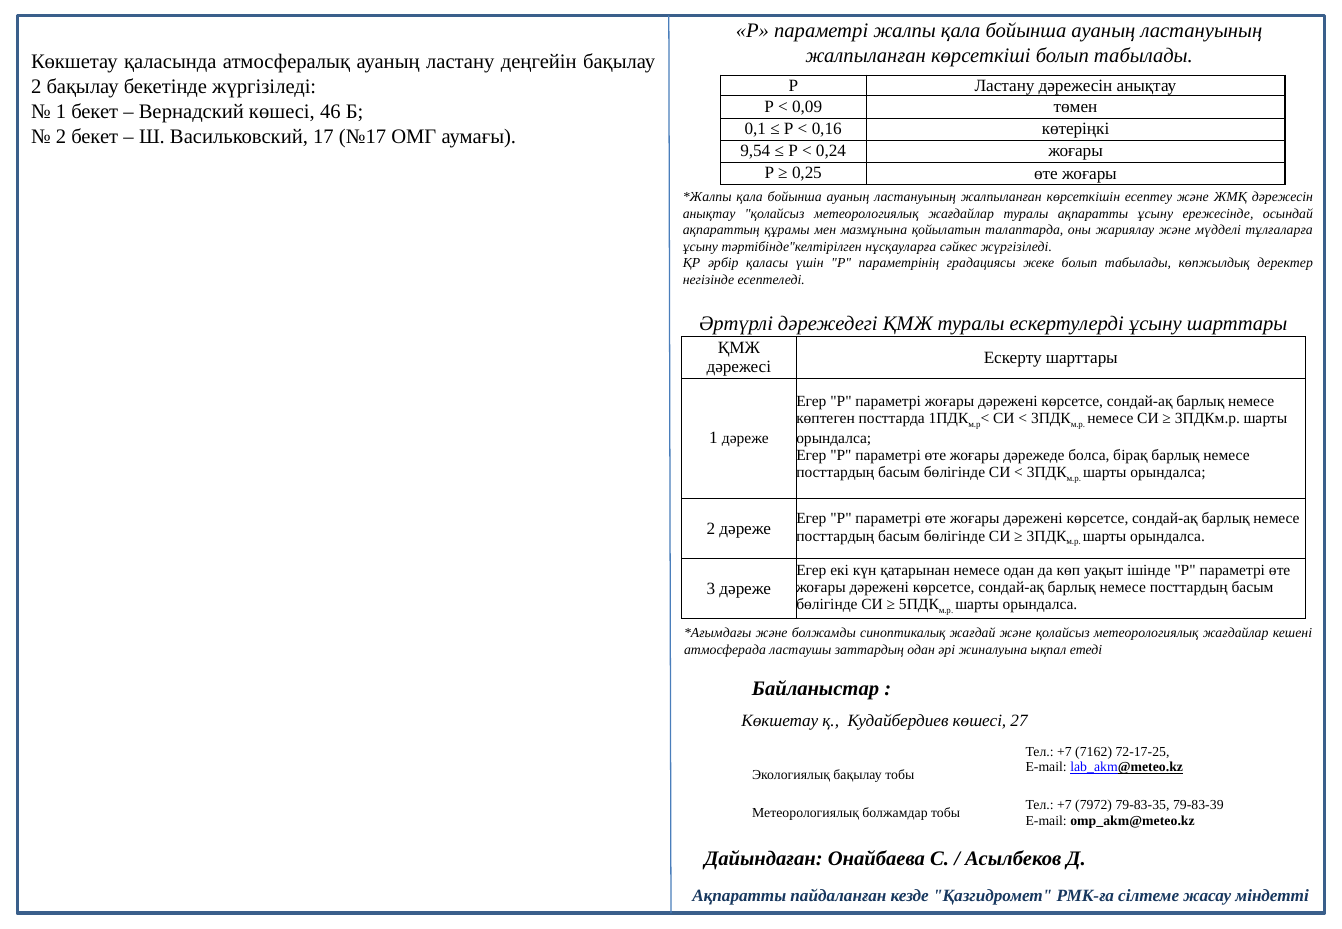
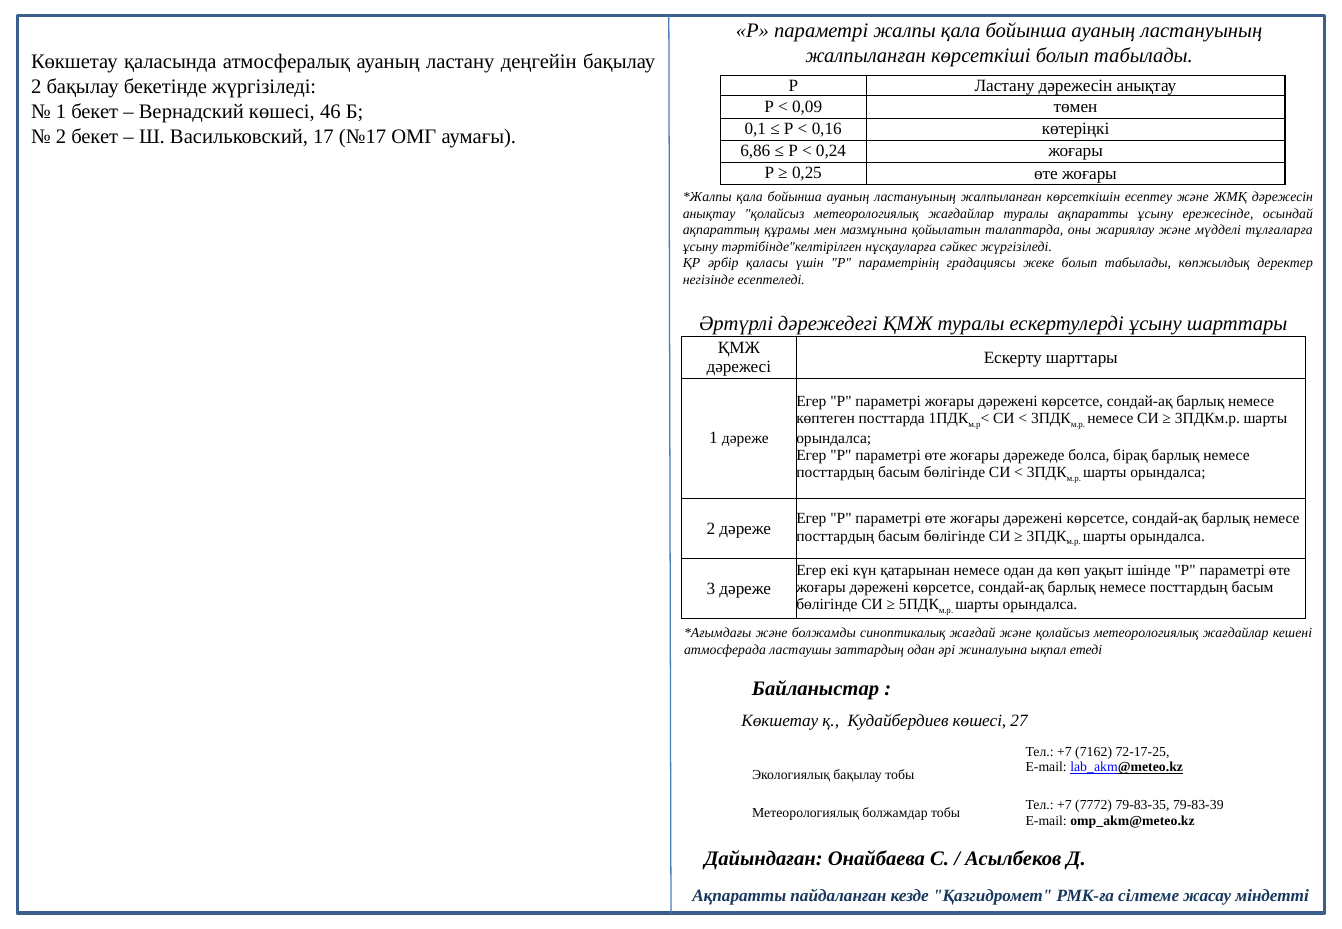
9,54: 9,54 -> 6,86 (755, 151)
7972: 7972 -> 7772 (1094, 805)
